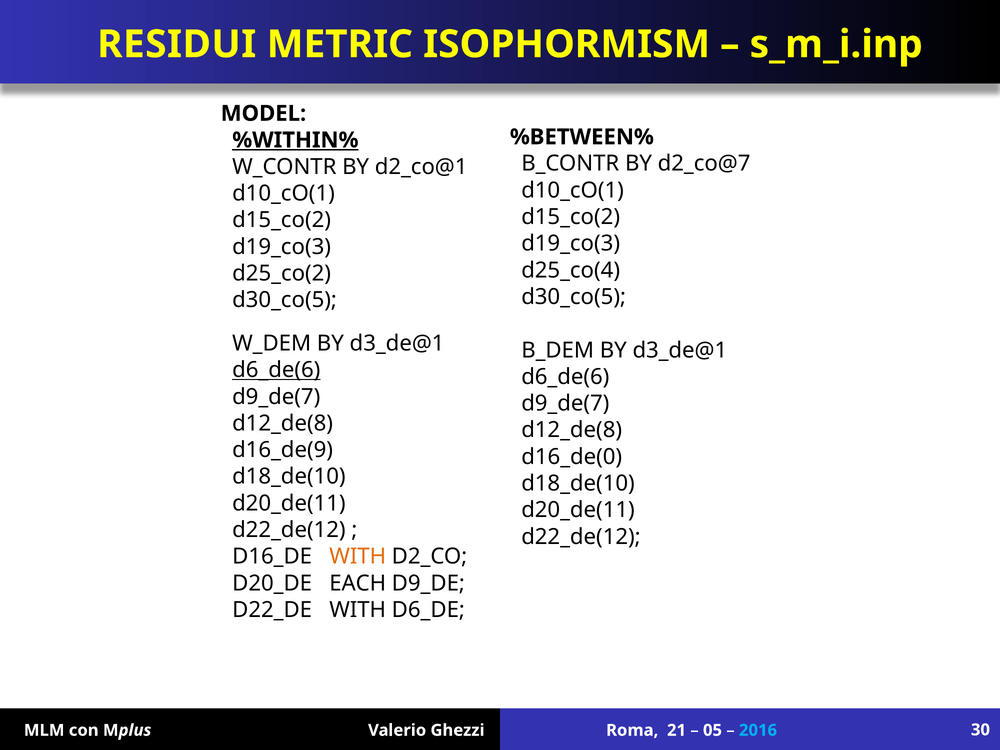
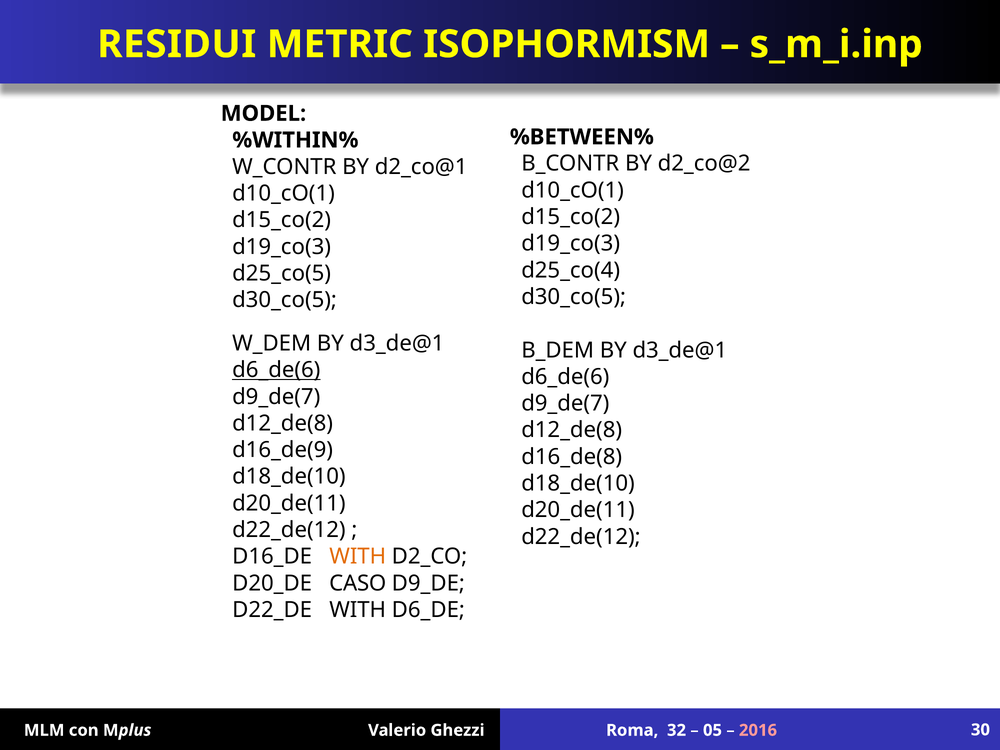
%WITHIN% underline: present -> none (295, 140)
d2_co@7: d2_co@7 -> d2_co@2 (704, 164)
d25_co(2: d25_co(2 -> d25_co(5 (282, 273)
d16_de(0: d16_de(0 -> d16_de(8 (572, 457)
EACH: EACH -> CASO (358, 583)
21: 21 -> 32 (677, 730)
2016 colour: light blue -> pink (758, 730)
